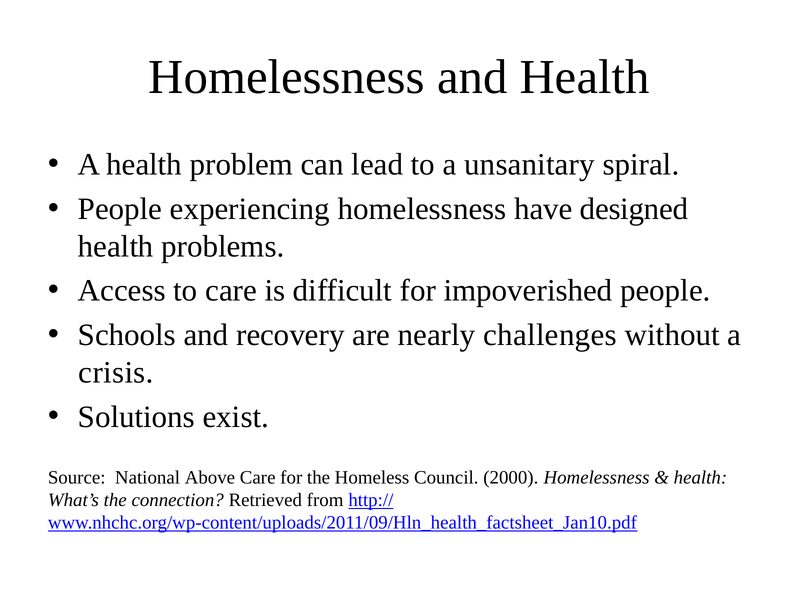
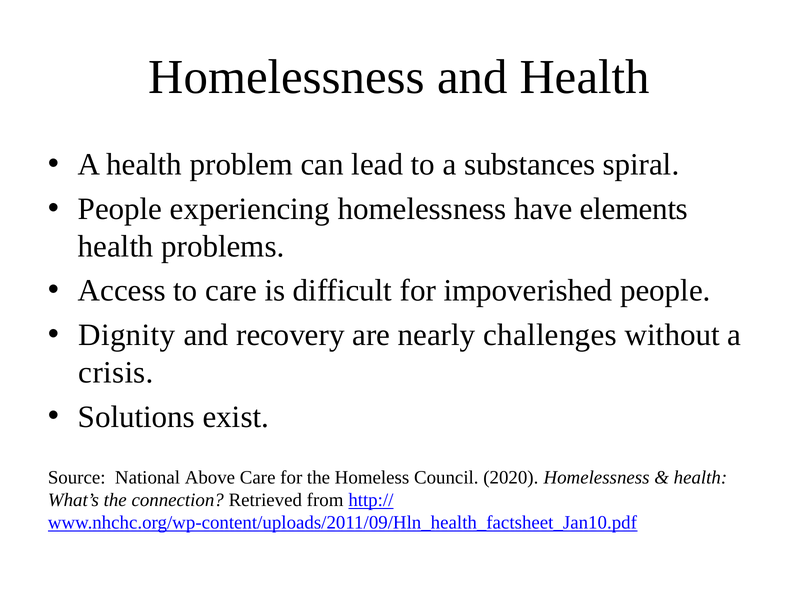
unsanitary: unsanitary -> substances (530, 165)
designed: designed -> elements (634, 209)
Schools: Schools -> Dignity (127, 335)
2000: 2000 -> 2020 (511, 478)
